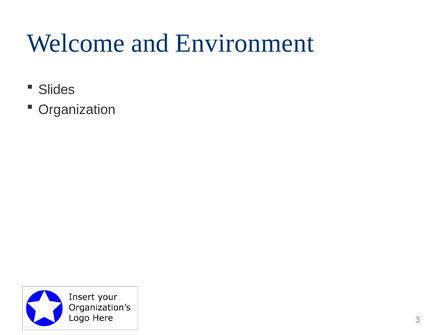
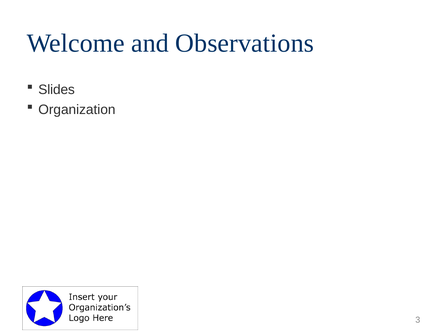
Environment: Environment -> Observations (245, 43)
